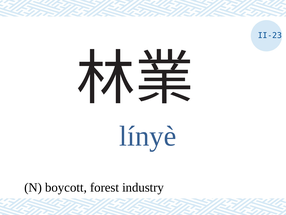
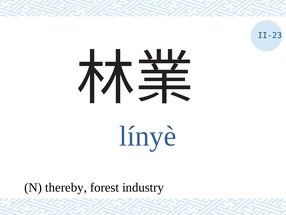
boycott: boycott -> thereby (66, 187)
